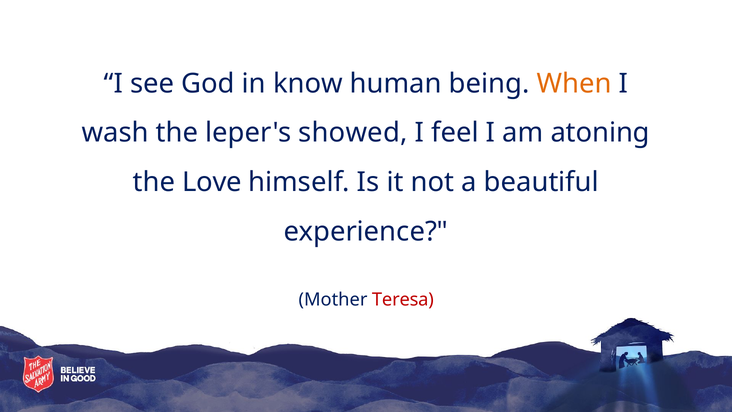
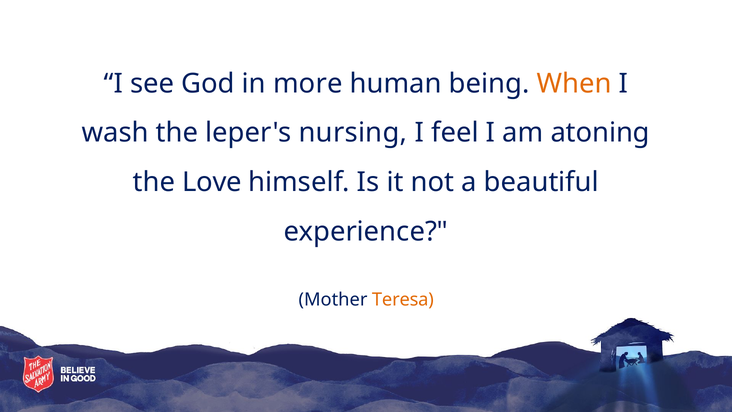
know: know -> more (308, 83)
showed: showed -> nursing (353, 133)
Teresa colour: red -> orange (403, 300)
